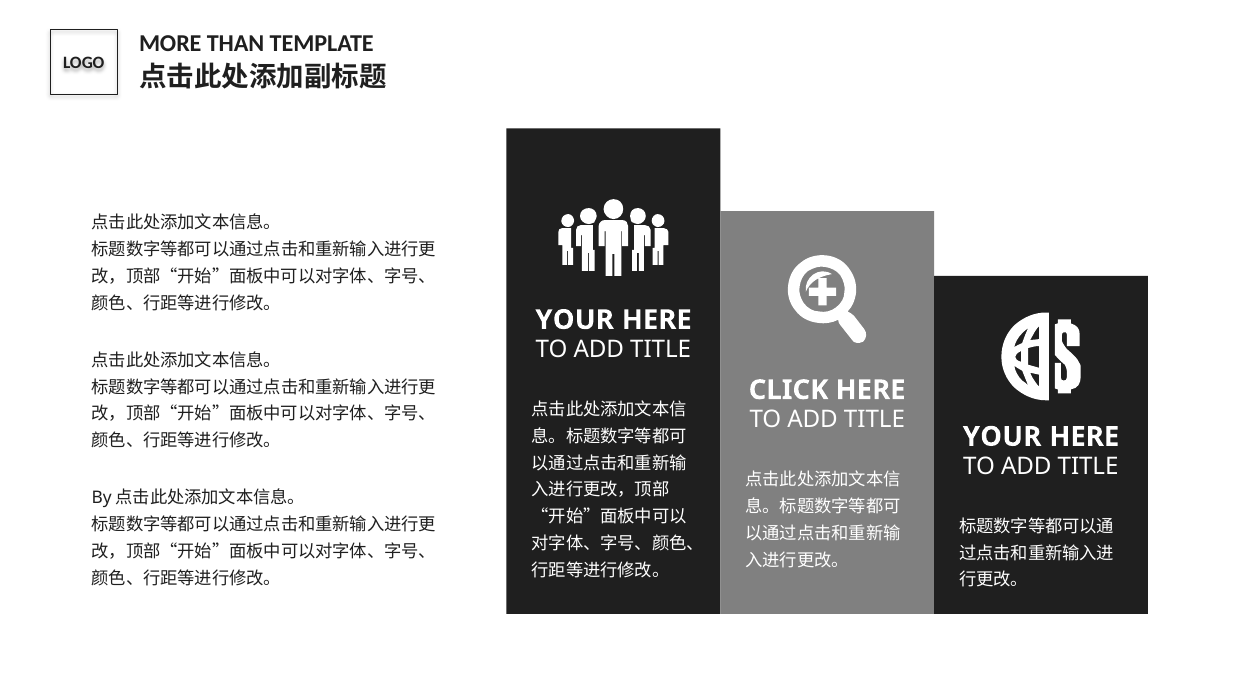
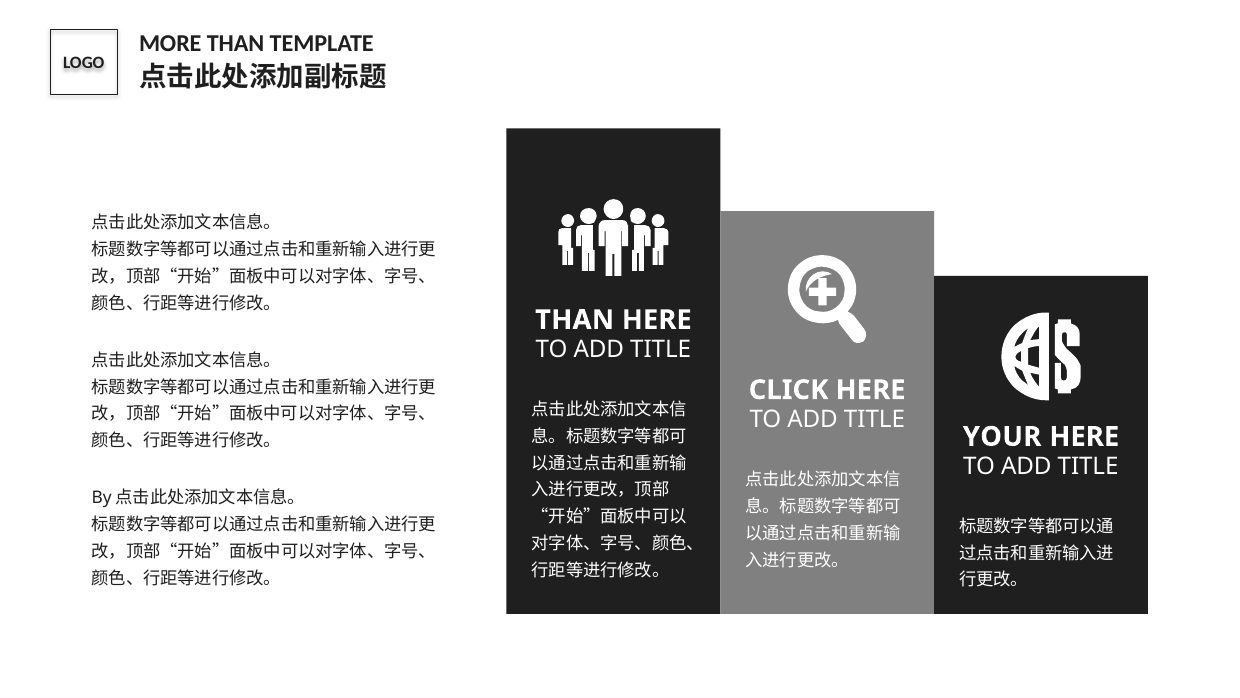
YOUR: YOUR -> THAN (575, 320)
